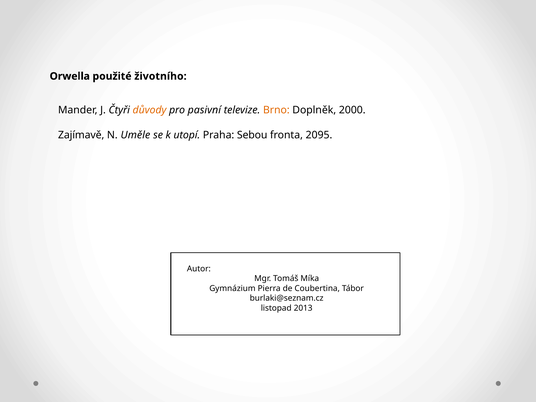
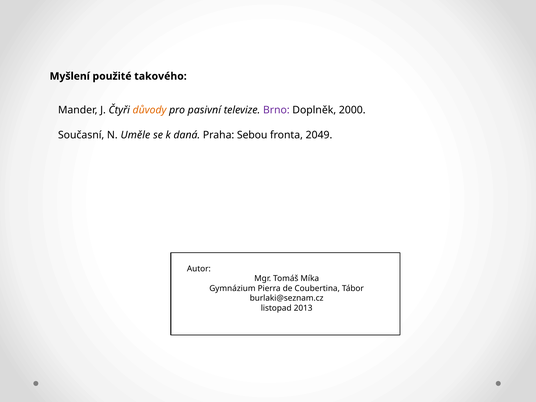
Orwella: Orwella -> Myšlení (70, 76)
životního: životního -> takového (160, 76)
Brno colour: orange -> purple (276, 110)
Zajímavě: Zajímavě -> Současní (81, 135)
utopí: utopí -> daná (187, 135)
2095: 2095 -> 2049 (319, 135)
